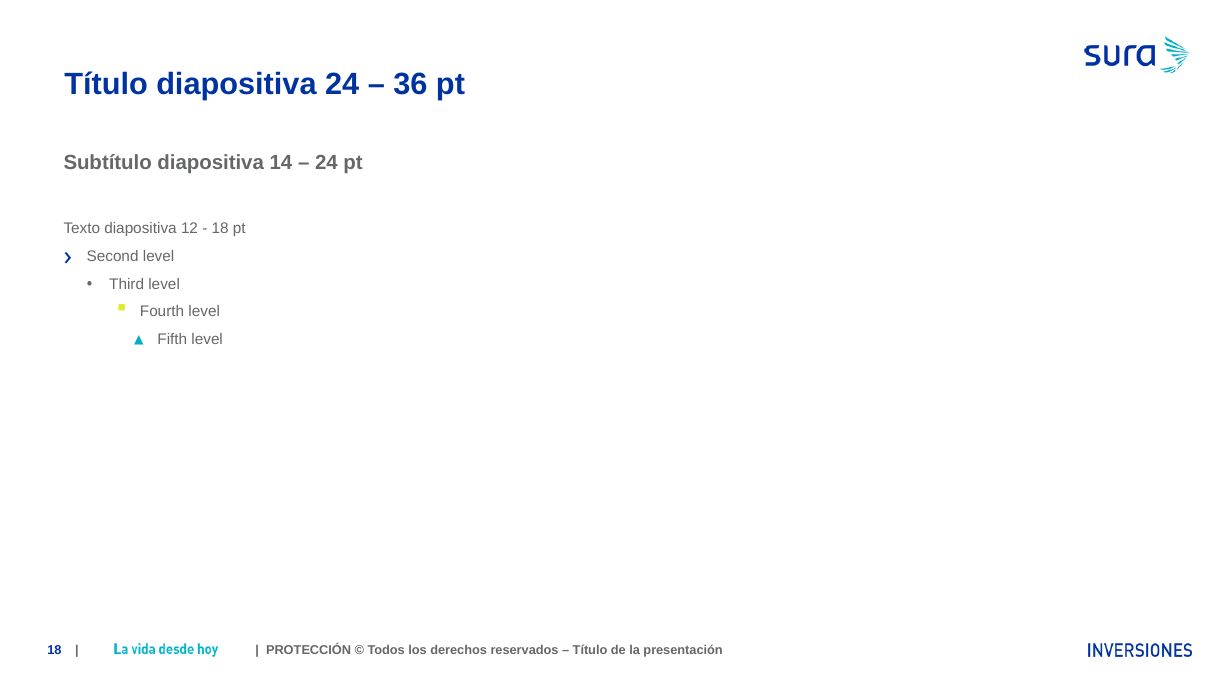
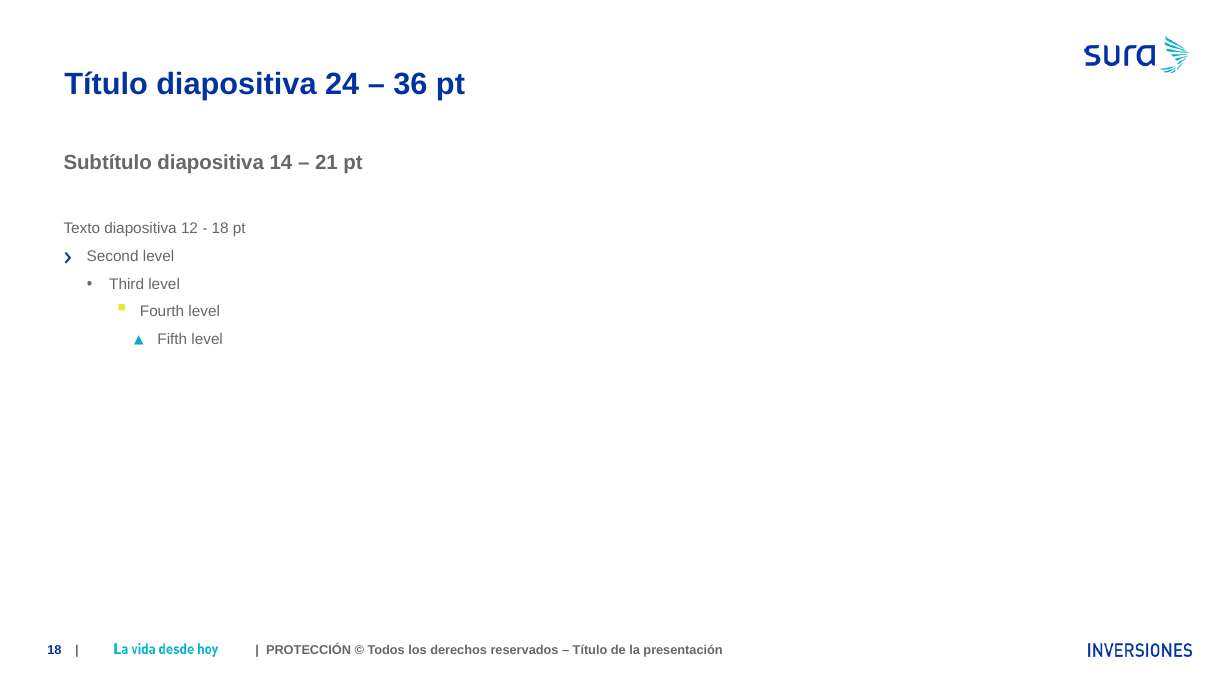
24: 24 -> 21 (326, 162)
